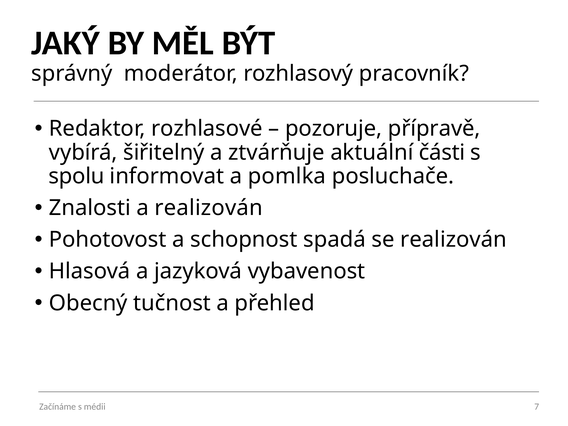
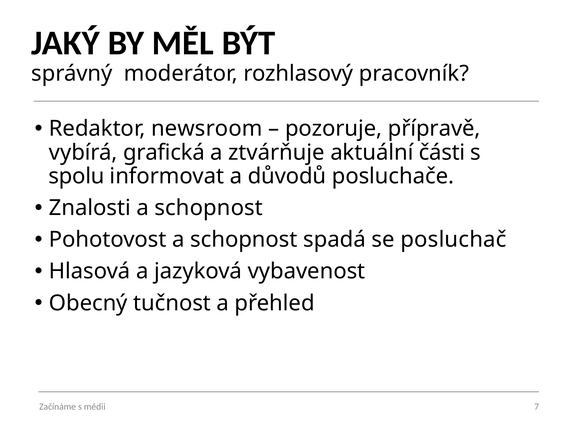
rozhlasové: rozhlasové -> newsroom (207, 129)
šiřitelný: šiřitelný -> grafická (164, 152)
pomlka: pomlka -> důvodů (287, 176)
Znalosti a realizován: realizován -> schopnost (209, 208)
se realizován: realizován -> posluchač (453, 240)
